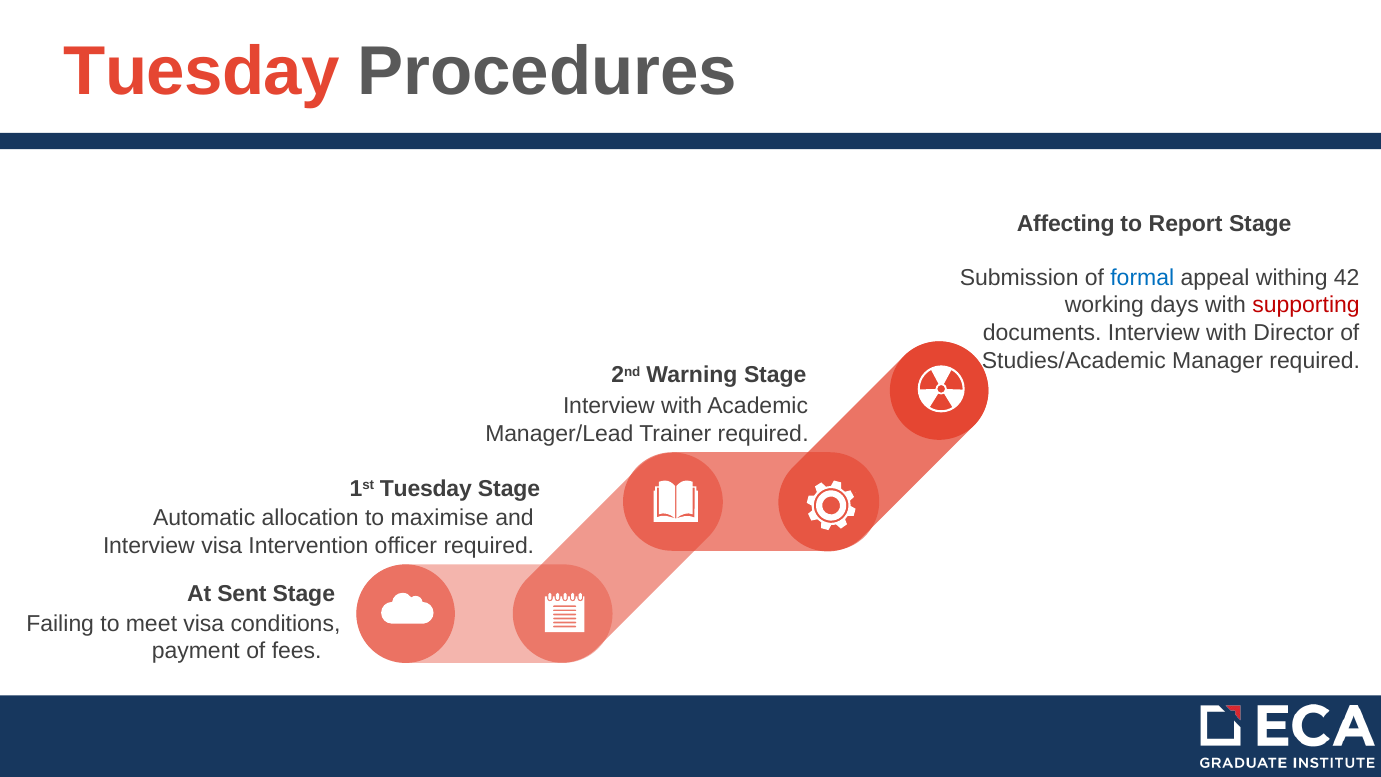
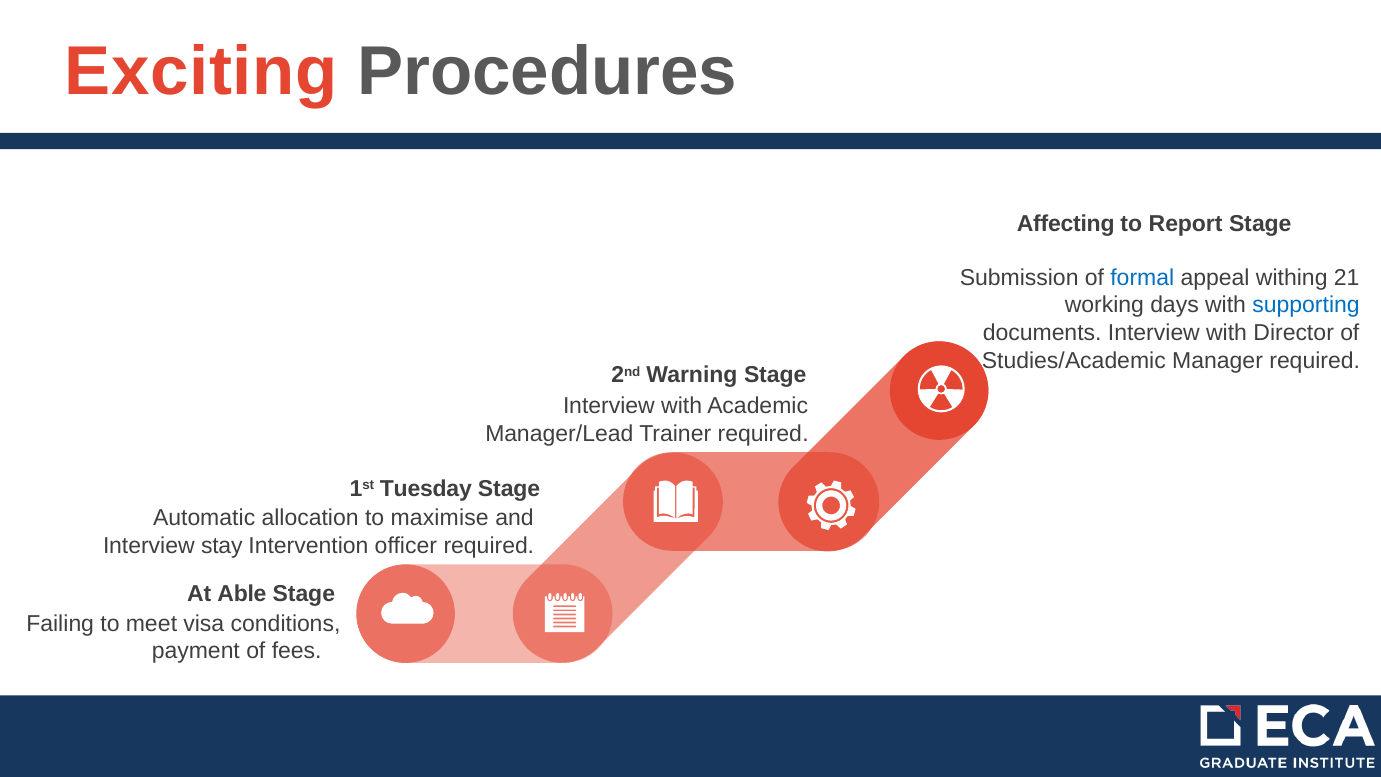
Tuesday: Tuesday -> Exciting (201, 72)
42: 42 -> 21 (1347, 278)
supporting colour: red -> blue (1306, 305)
Interview visa: visa -> stay (222, 545)
Sent: Sent -> Able (242, 594)
